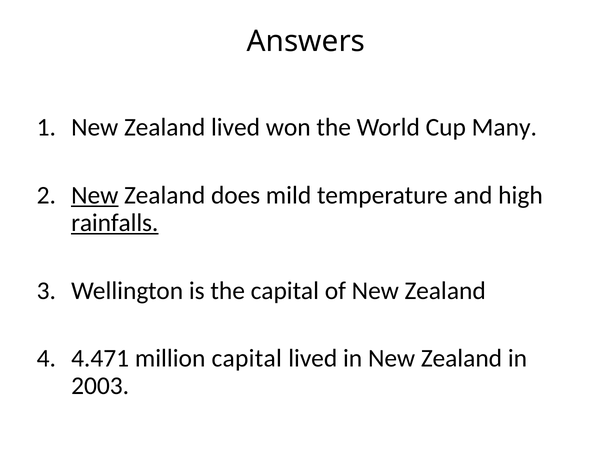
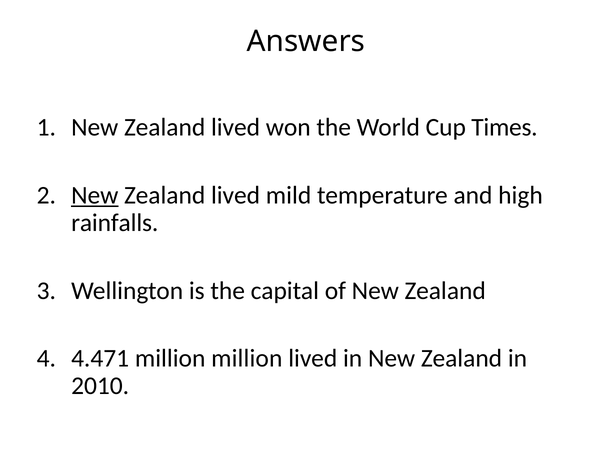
Many: Many -> Times (504, 127)
does: does -> lived (236, 195)
rainfalls underline: present -> none (115, 223)
million capital: capital -> million (247, 359)
2003: 2003 -> 2010 (100, 386)
